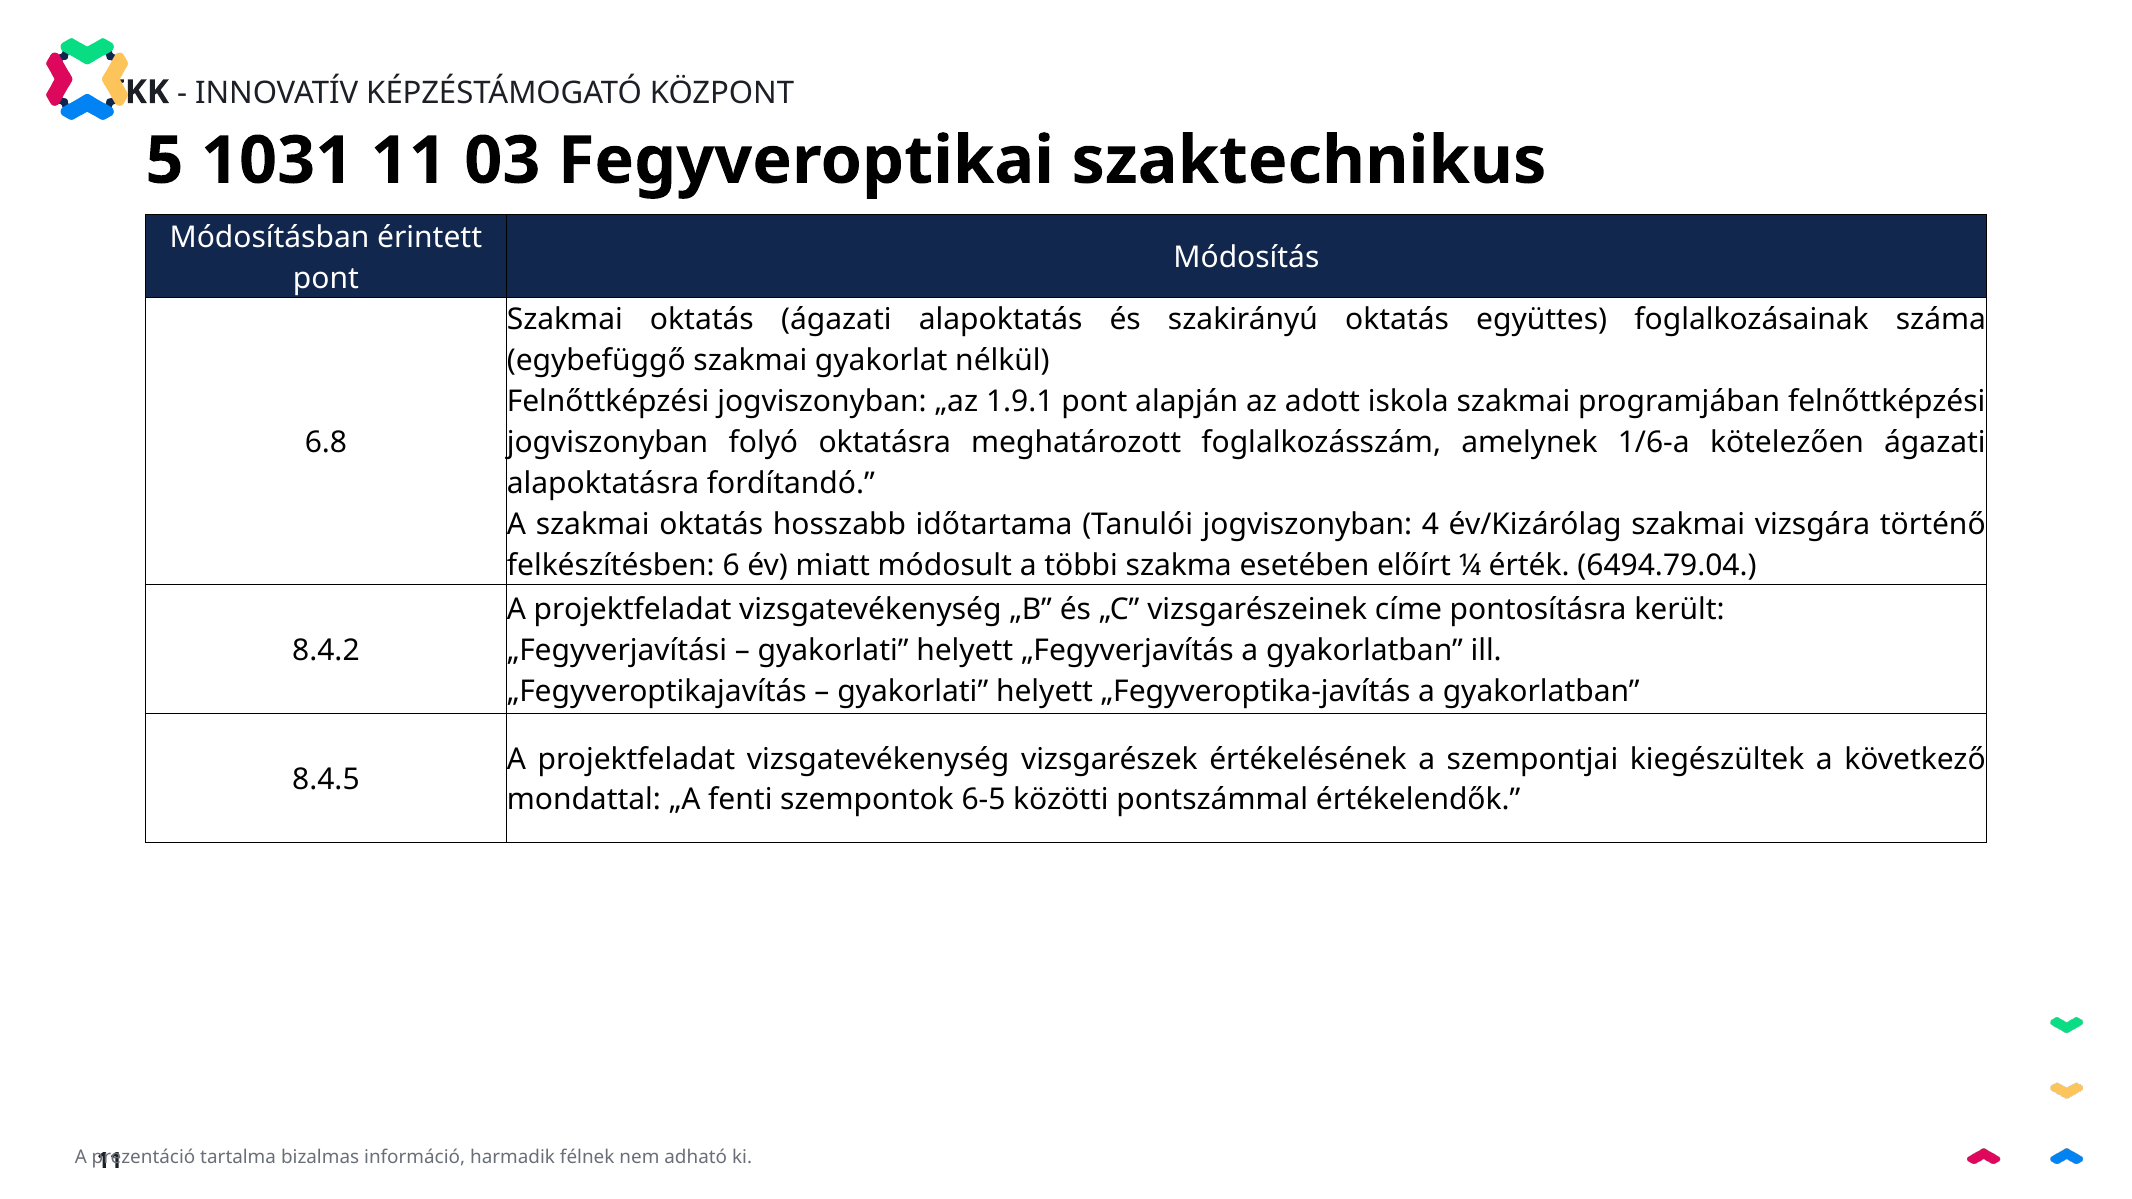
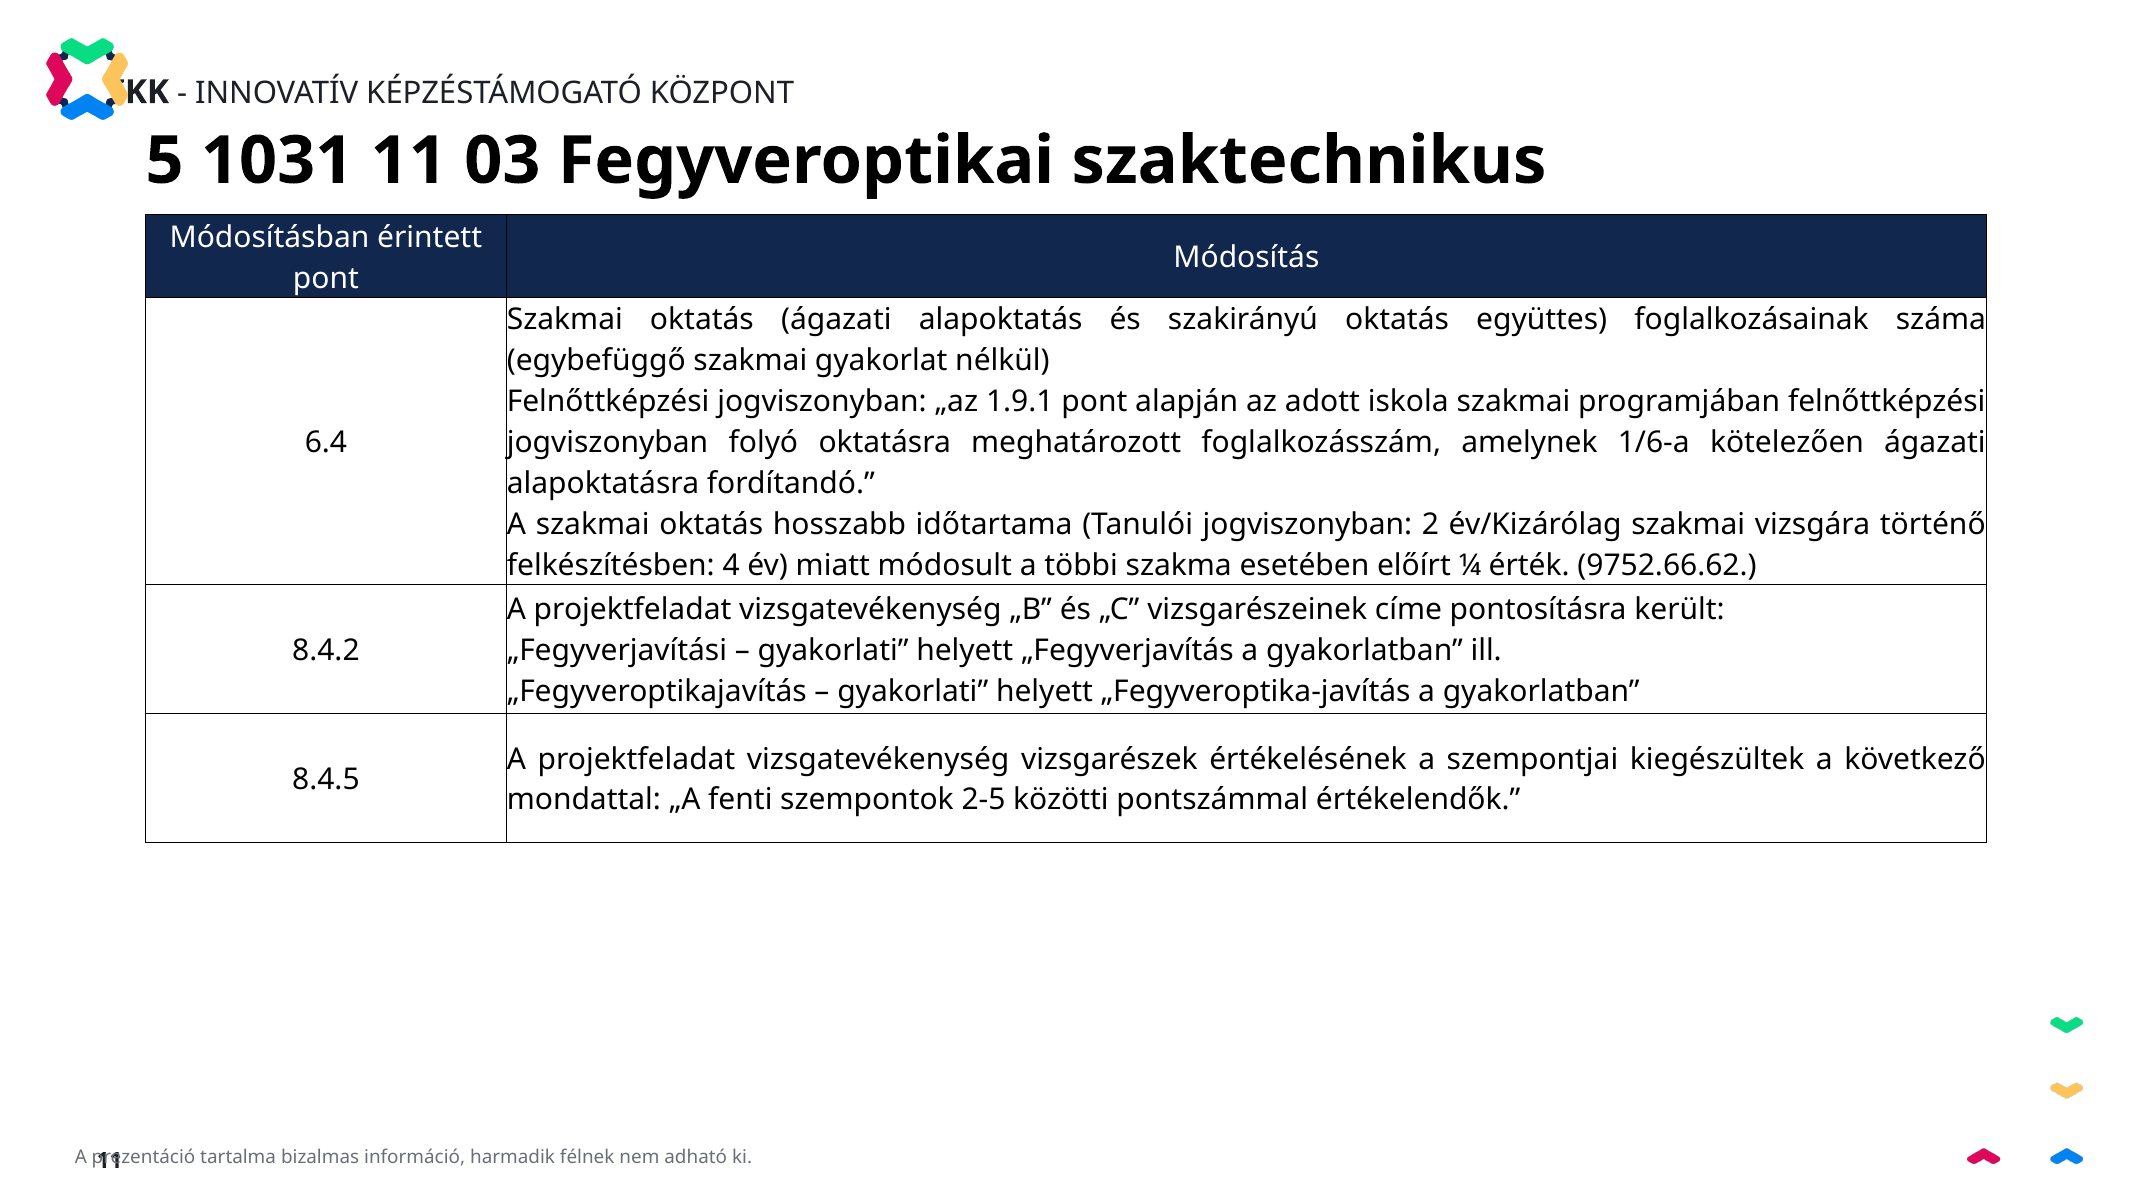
6.8: 6.8 -> 6.4 (326, 443)
4: 4 -> 2 (1430, 525)
6: 6 -> 4 (731, 565)
6494.79.04: 6494.79.04 -> 9752.66.62 (1667, 565)
6-5: 6-5 -> 2-5 (983, 800)
